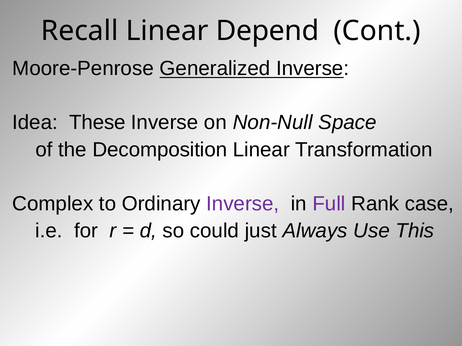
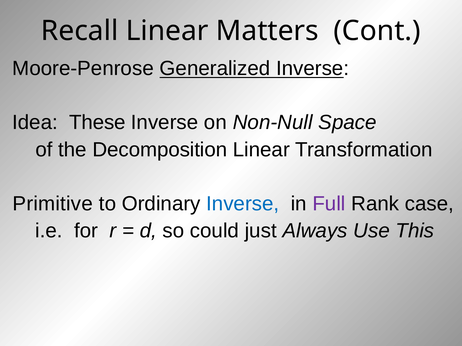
Depend: Depend -> Matters (267, 31)
Complex: Complex -> Primitive (53, 204)
Inverse colour: purple -> blue (243, 204)
